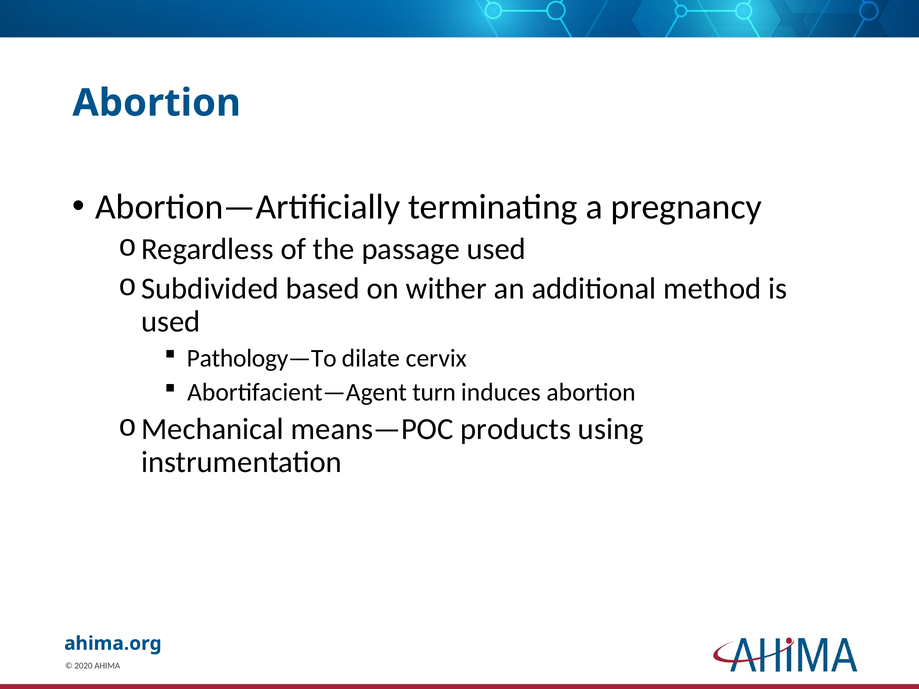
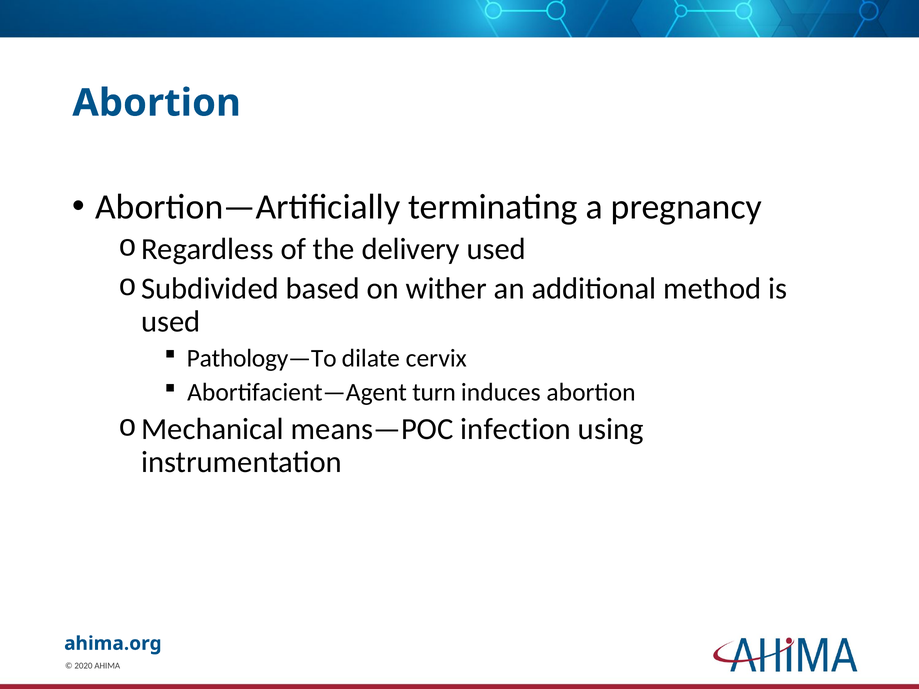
passage: passage -> delivery (411, 249)
products: products -> infection (516, 429)
